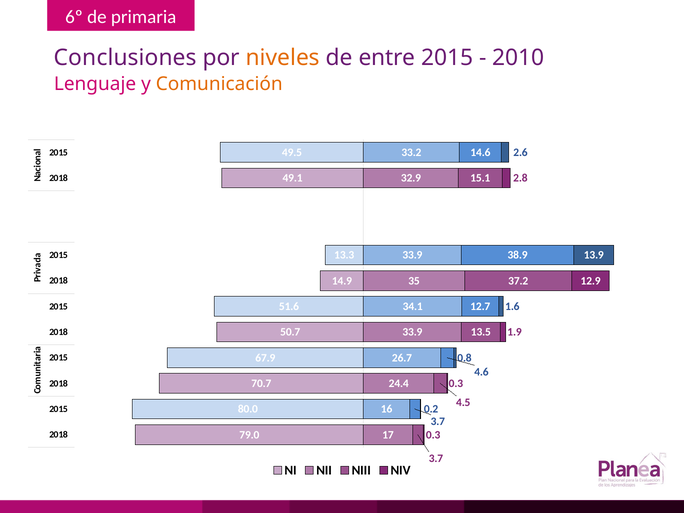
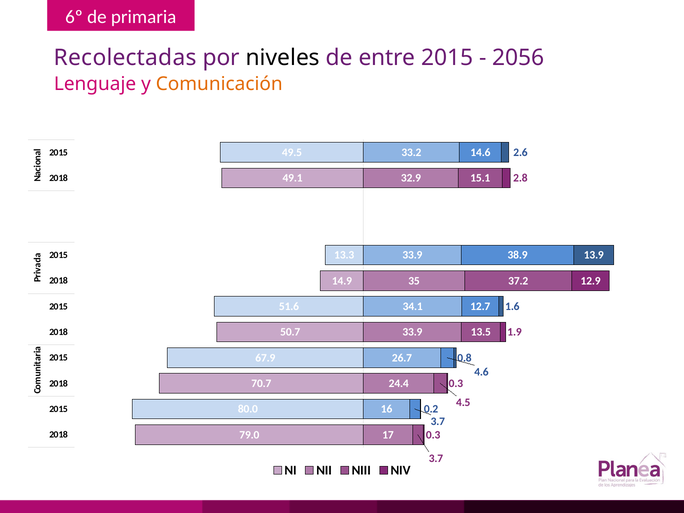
Conclusiones: Conclusiones -> Recolectadas (125, 58)
niveles colour: orange -> black (283, 58)
2010: 2010 -> 2056 (518, 58)
